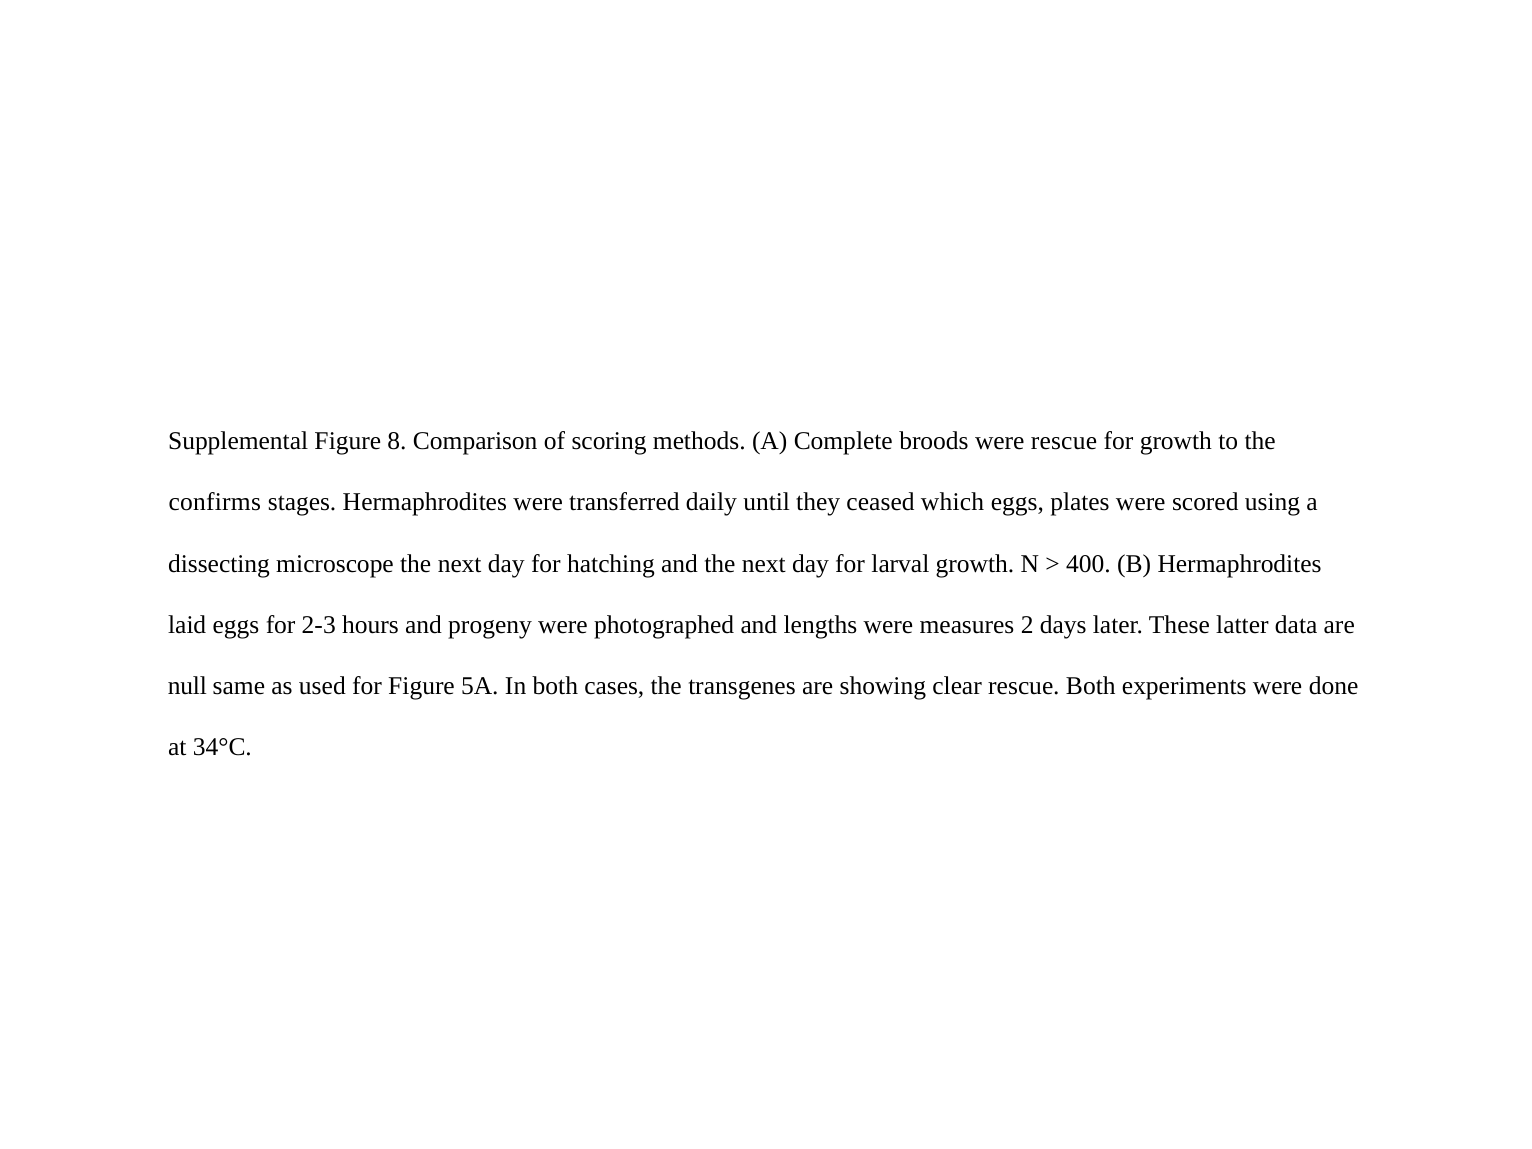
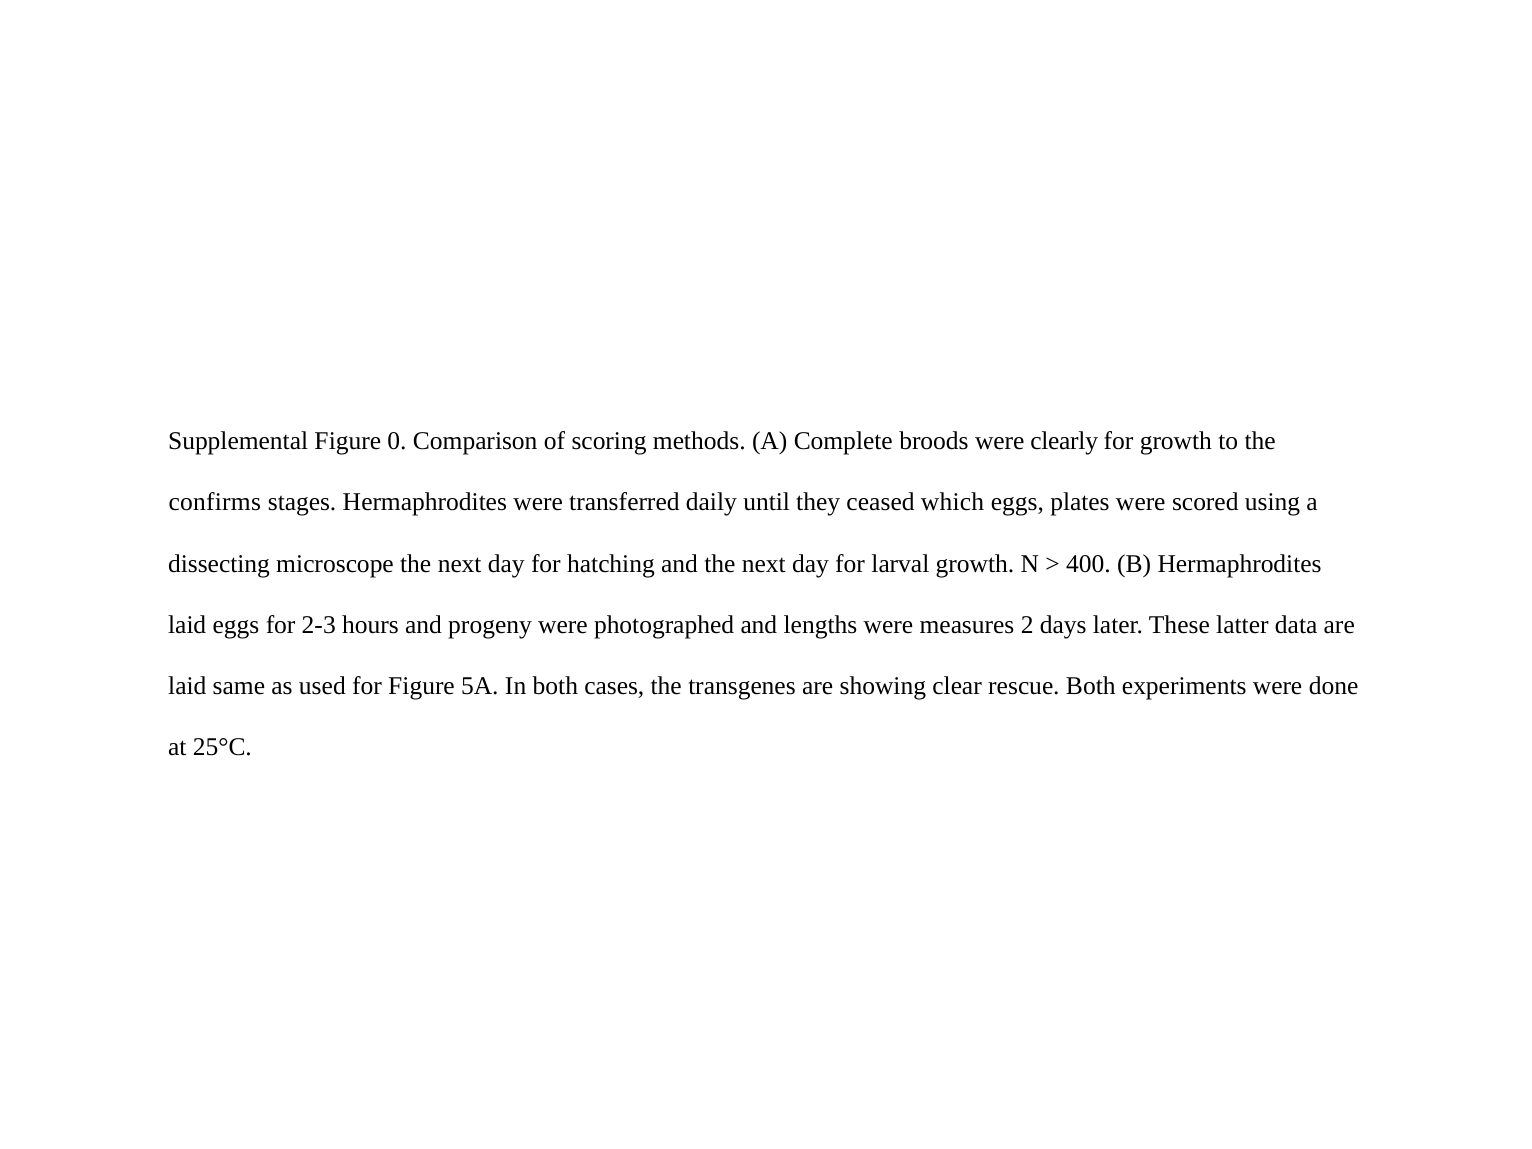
8: 8 -> 0 (397, 441)
were rescue: rescue -> clearly (1064, 441)
null: null -> laid (187, 686)
34°C: 34°C -> 25°C (222, 747)
